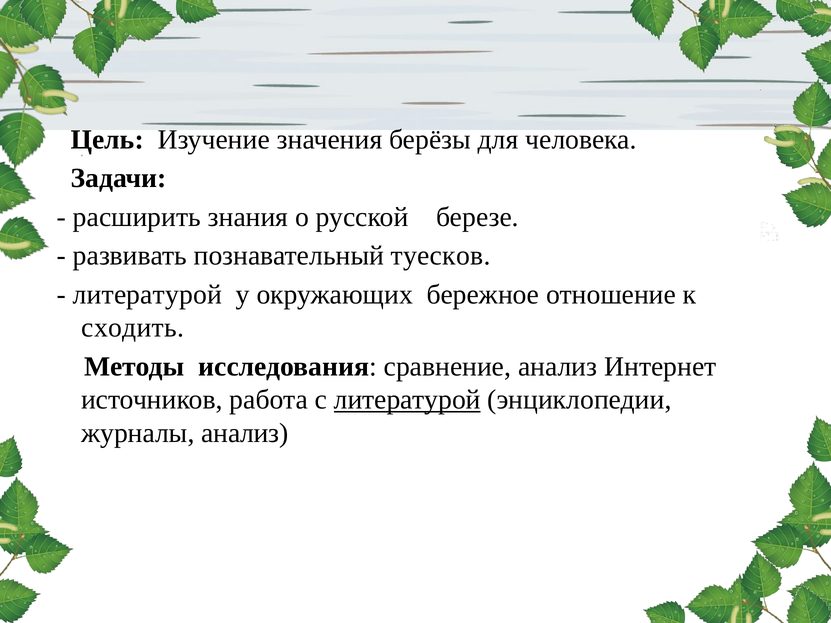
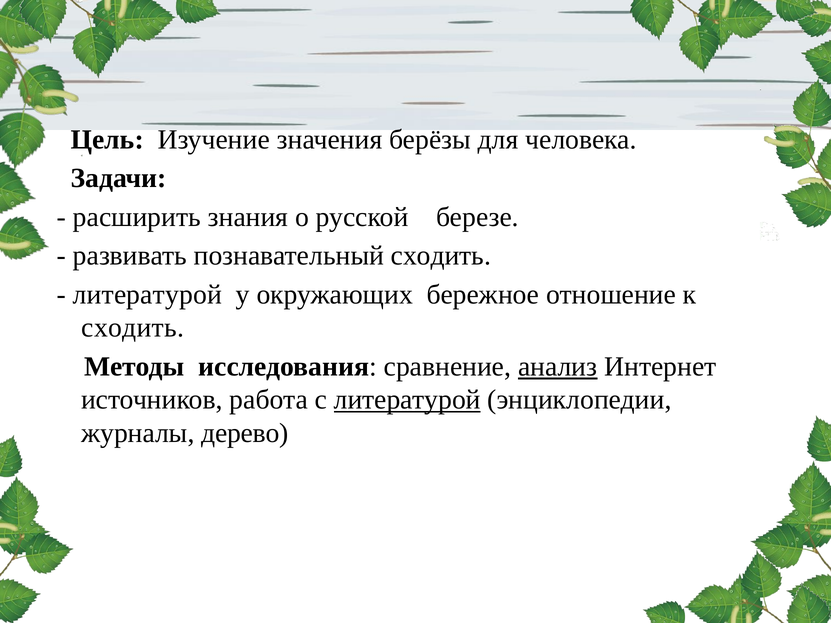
познавательный туесков: туесков -> сходить (441, 256)
анализ underline: none -> present (558, 367)
журналы анализ: анализ -> дерево (245, 433)
